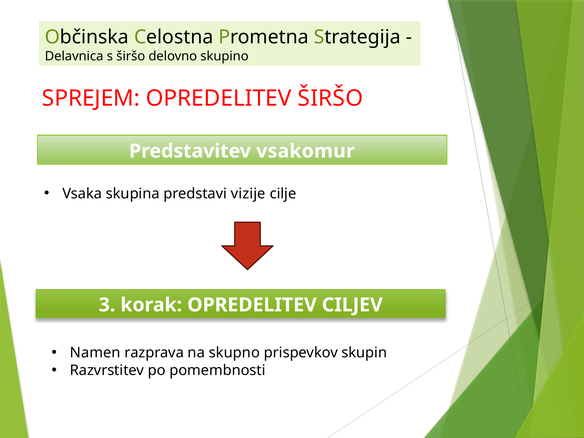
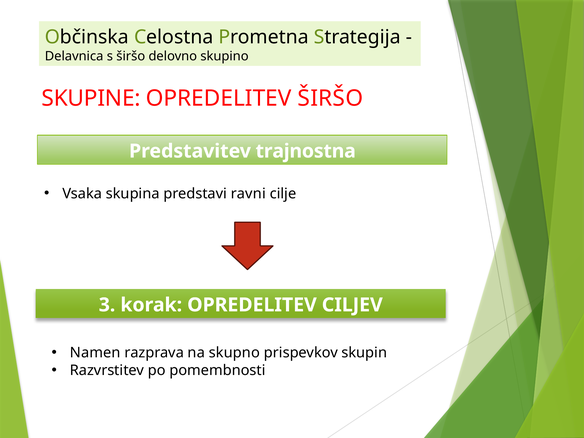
SPREJEM: SPREJEM -> SKUPINE (91, 98)
vsakomur: vsakomur -> trajnostna (306, 151)
vizije: vizije -> ravni (248, 194)
